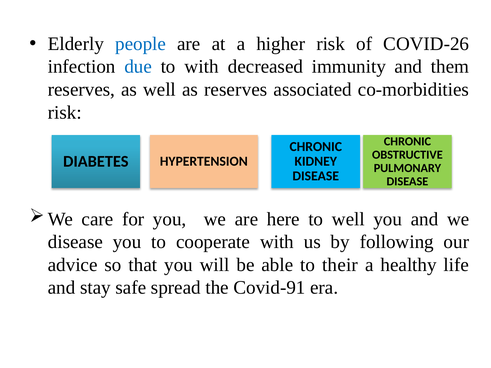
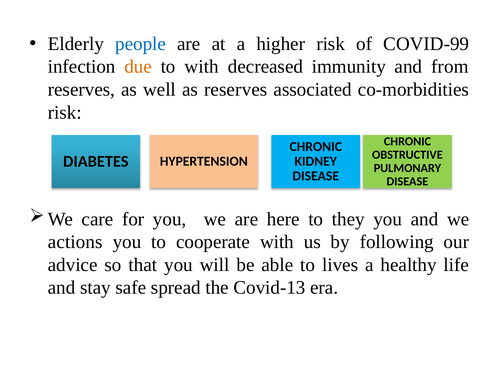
COVID-26: COVID-26 -> COVID-99 (426, 44)
due colour: blue -> orange (138, 67)
them: them -> from (450, 67)
to well: well -> they (348, 219)
disease: disease -> actions (75, 242)
their: their -> lives (340, 265)
Covid-91: Covid-91 -> Covid-13 (269, 288)
